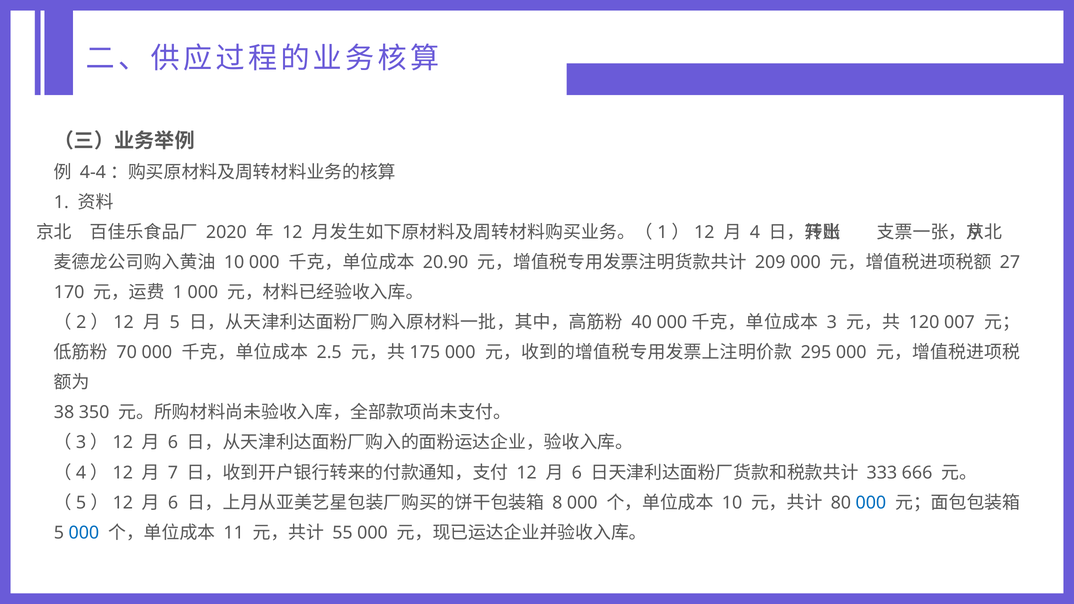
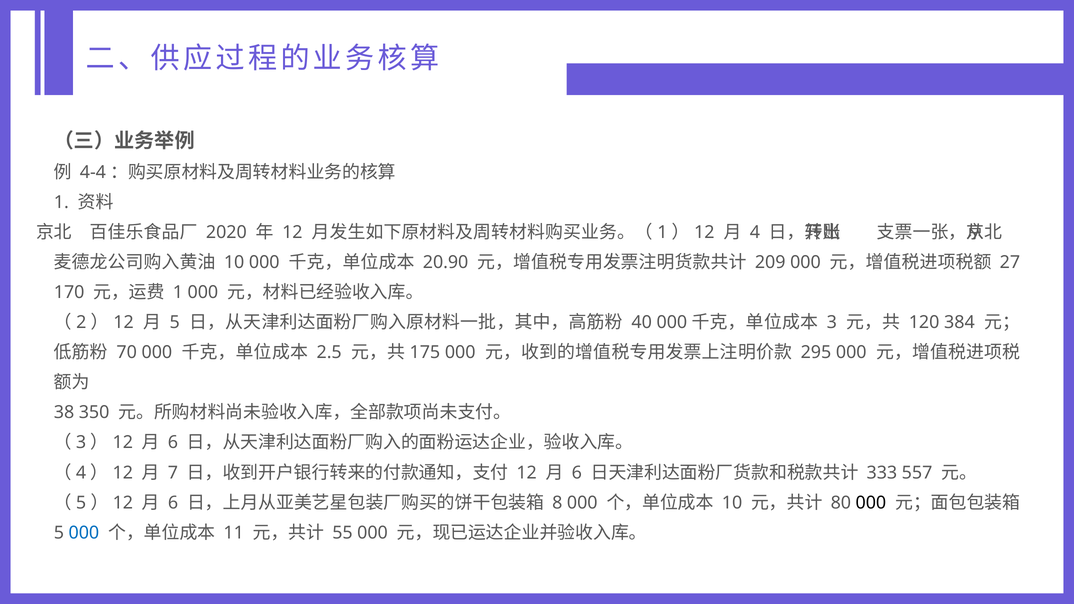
007: 007 -> 384 (959, 323)
666: 666 -> 557 (917, 473)
000 colour: blue -> black (871, 503)
